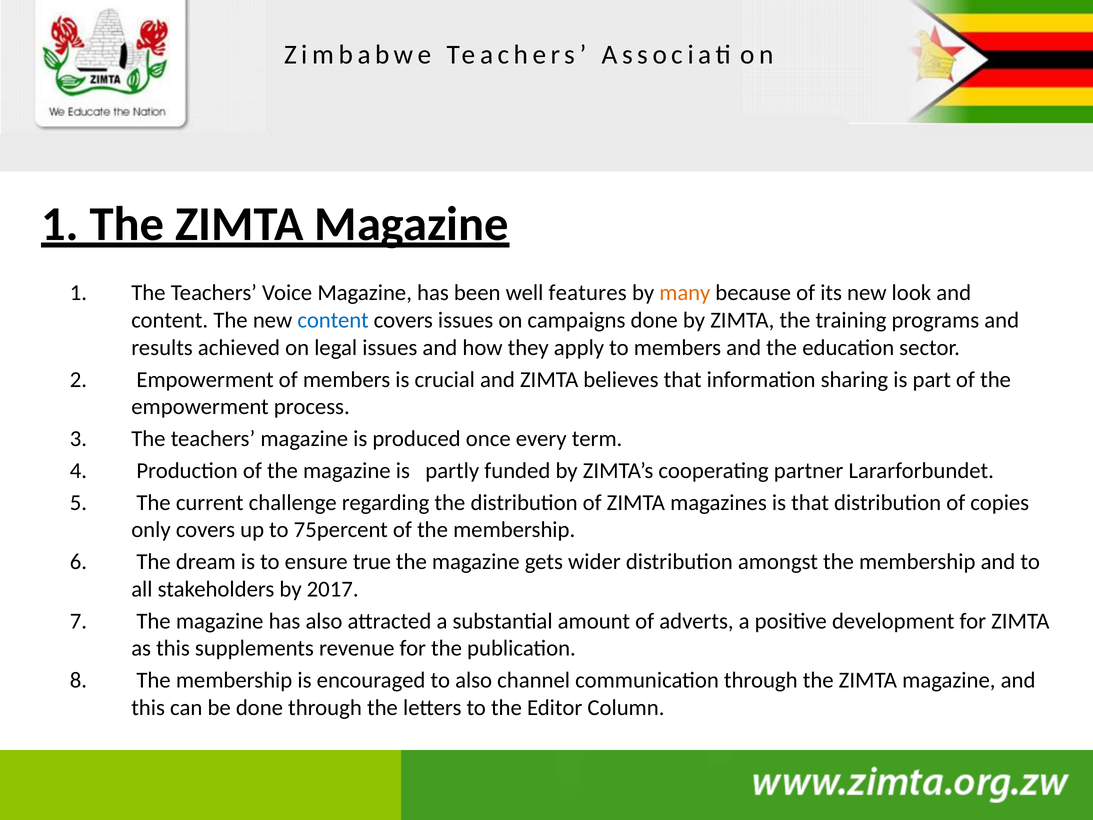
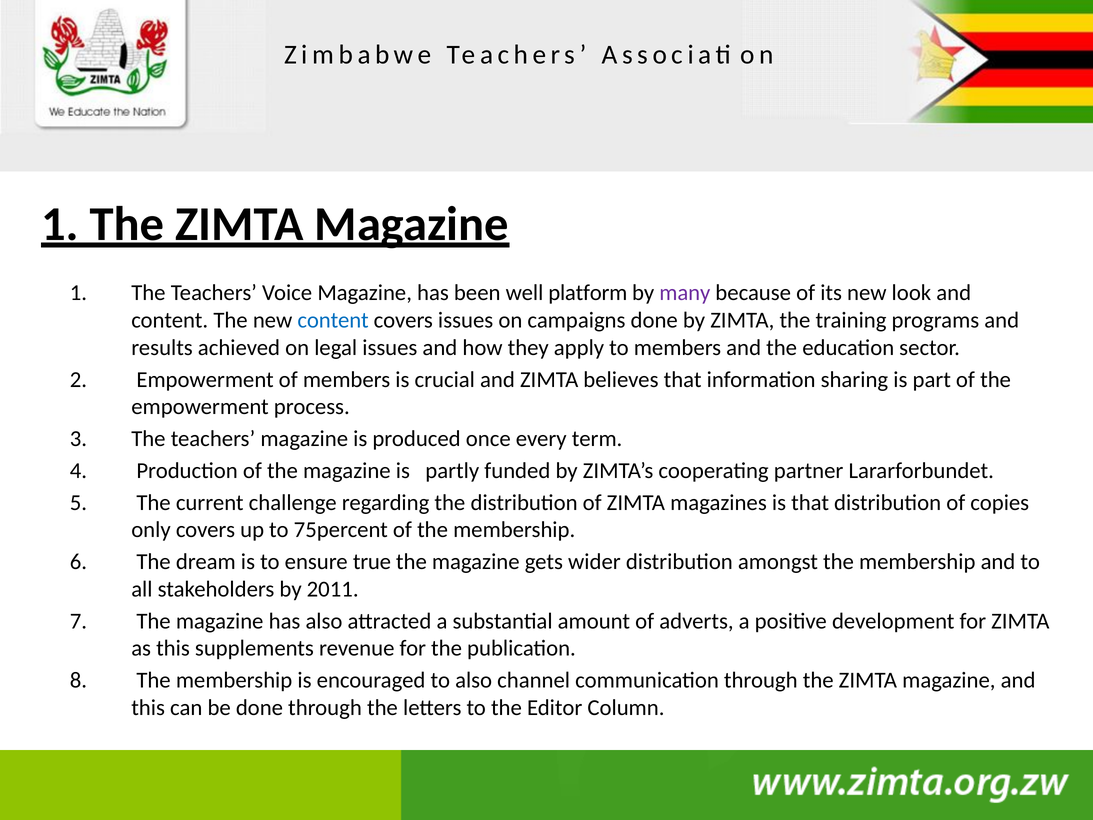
features: features -> platform (588, 293)
many colour: orange -> purple (685, 293)
2017: 2017 -> 2011 (333, 589)
